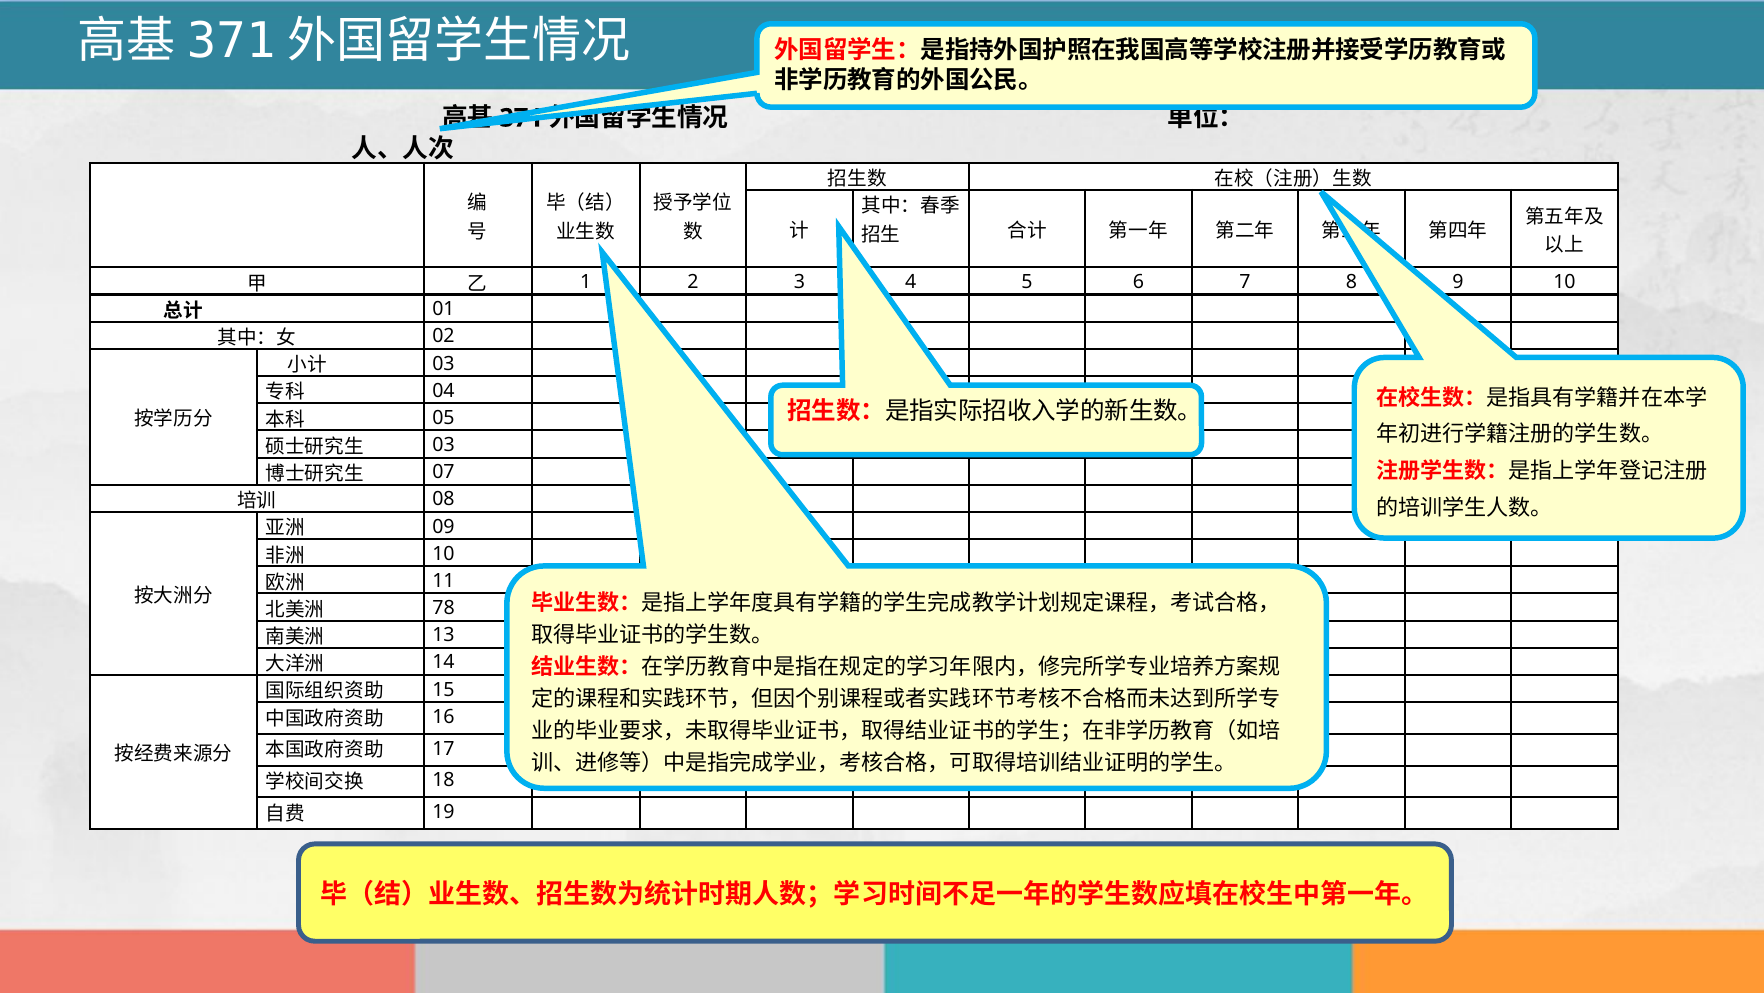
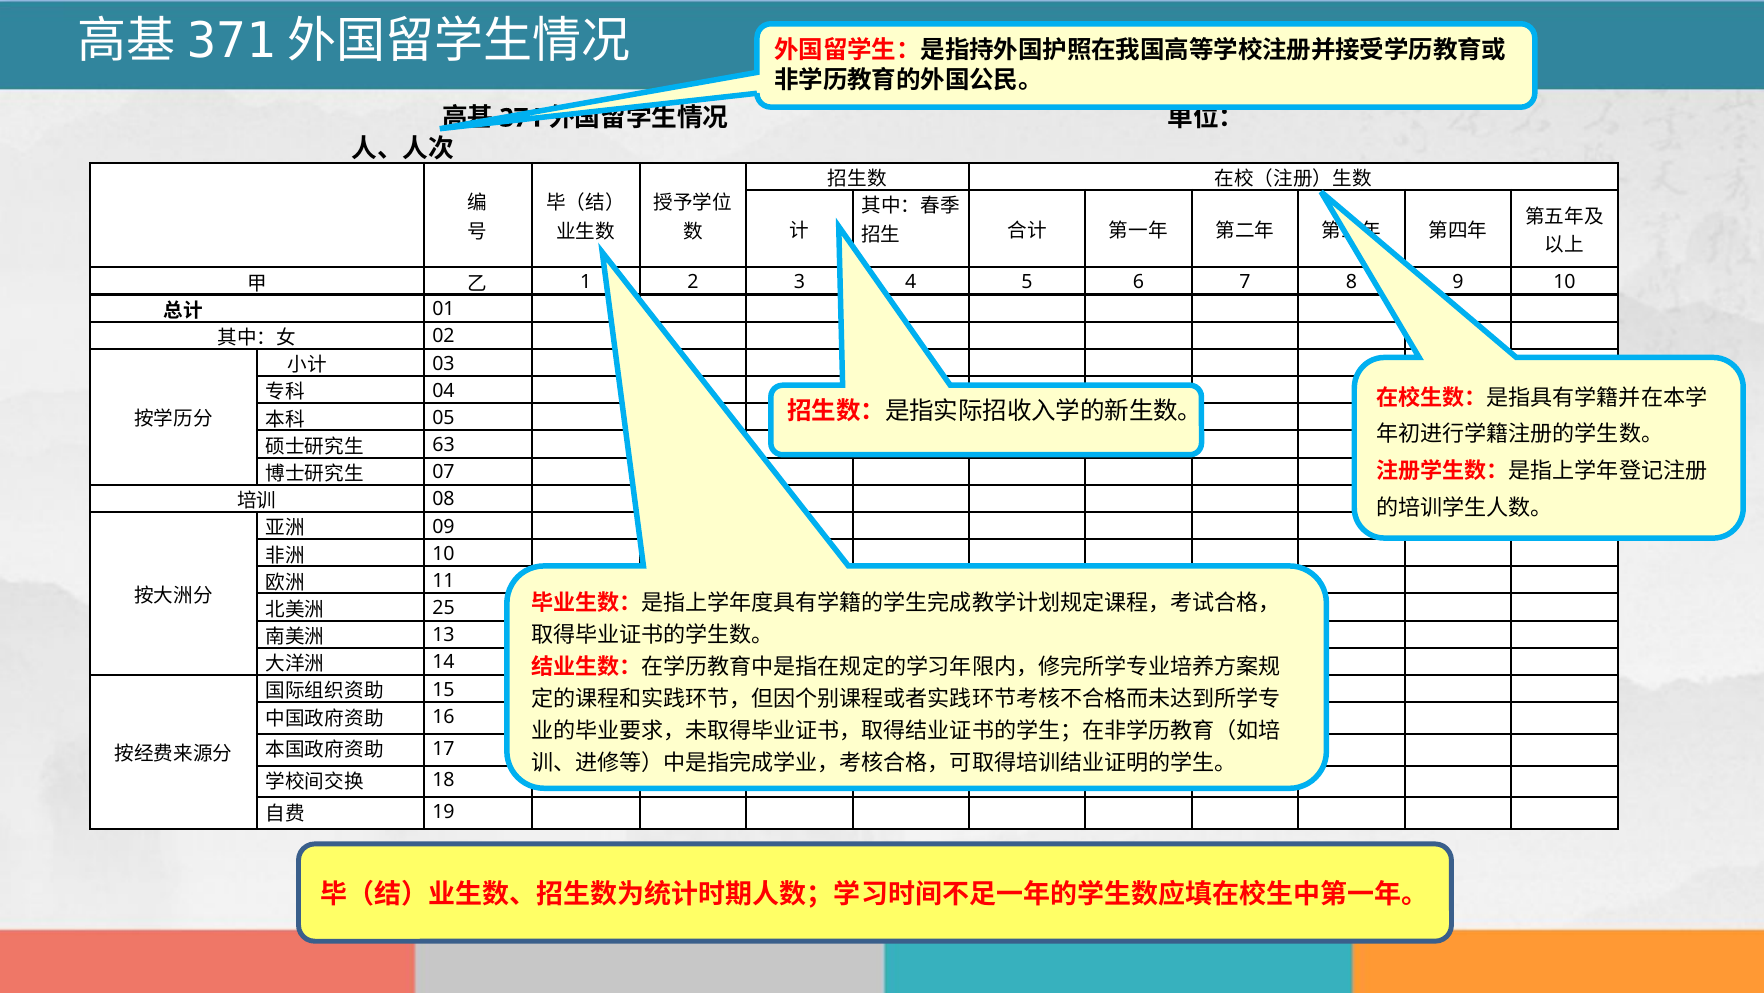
03: 03 -> 63 (444, 445)
78: 78 -> 25 (444, 608)
